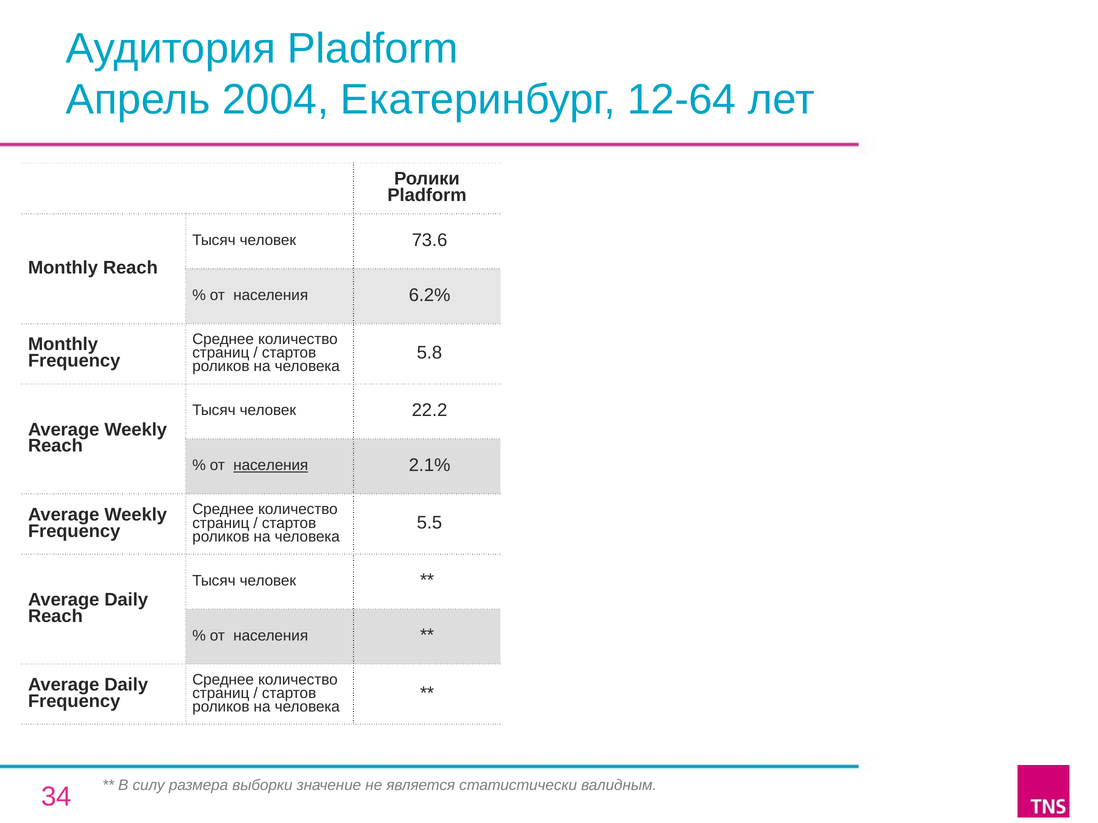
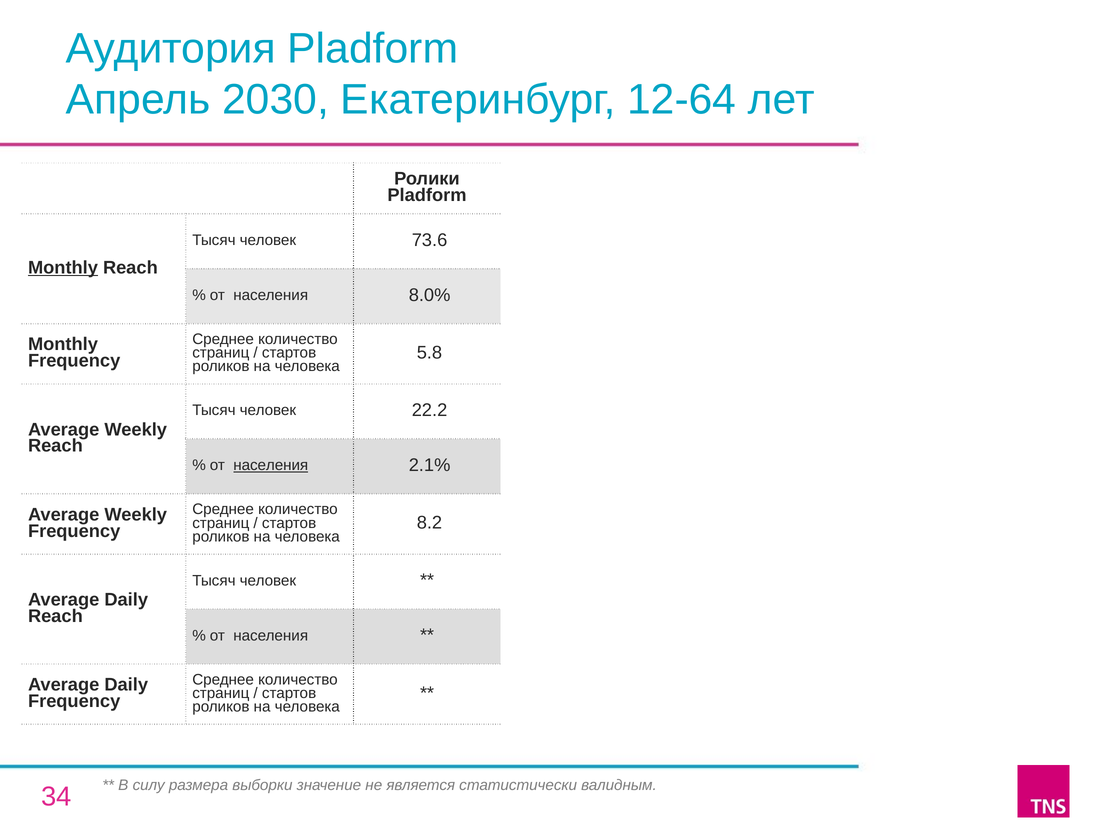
2004: 2004 -> 2030 (276, 100)
Monthly underline: none -> present (63, 268)
6.2%: 6.2% -> 8.0% (430, 295)
5.5: 5.5 -> 8.2 (429, 523)
